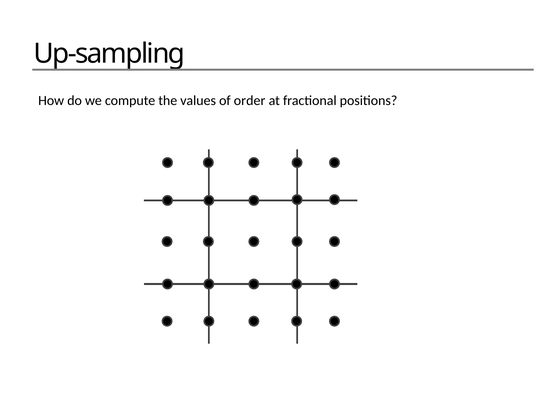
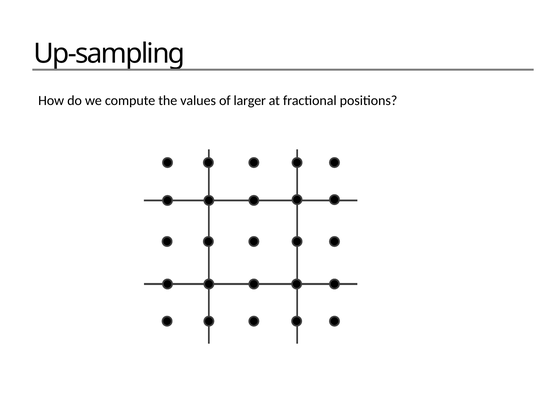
order: order -> larger (250, 101)
